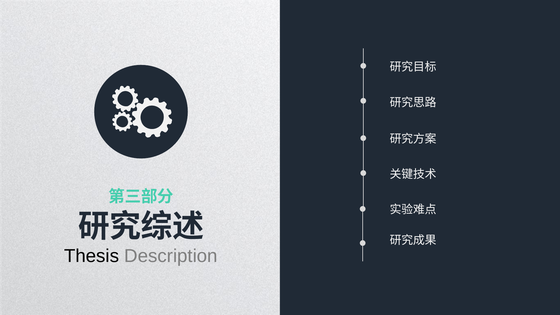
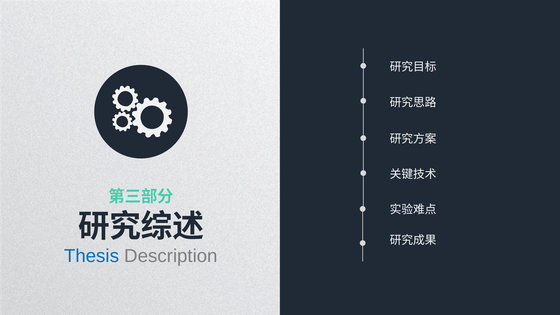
Thesis colour: black -> blue (92, 256)
